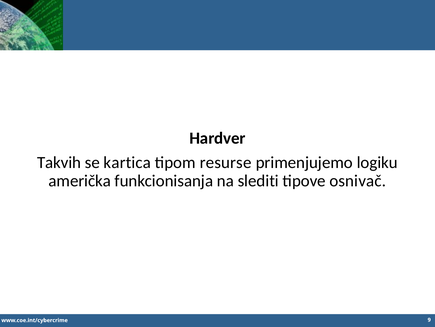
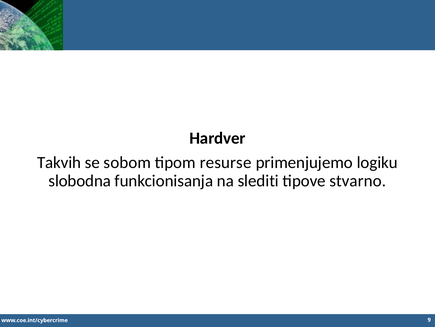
kartica: kartica -> sobom (127, 162)
američka: američka -> slobodna (80, 180)
osnivač: osnivač -> stvarno (358, 180)
